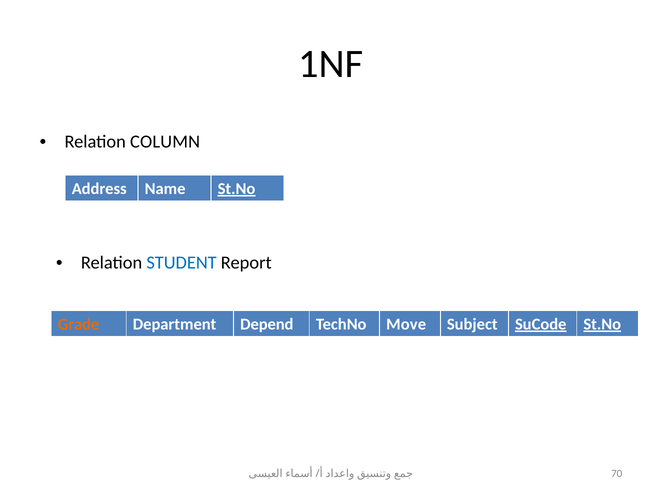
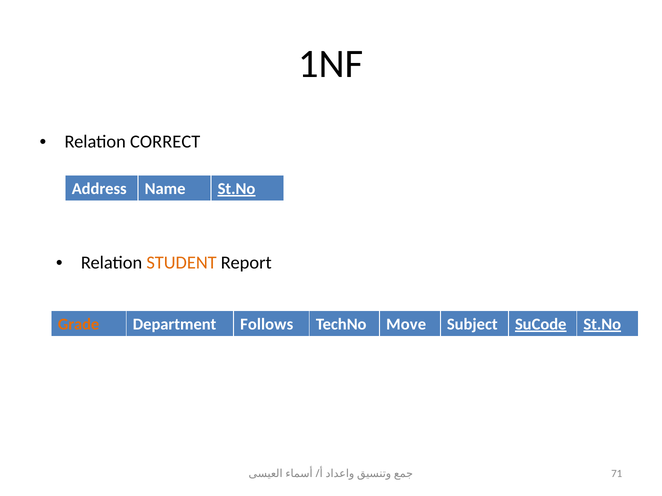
COLUMN: COLUMN -> CORRECT (165, 142)
STUDENT colour: blue -> orange (182, 263)
Depend: Depend -> Follows (267, 324)
70: 70 -> 71 (617, 474)
